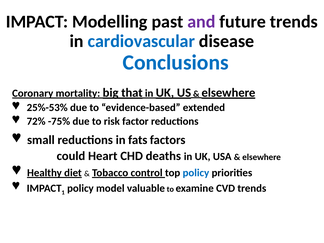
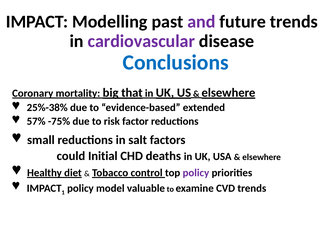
cardiovascular colour: blue -> purple (141, 41)
25%-53%: 25%-53% -> 25%-38% (47, 108)
72%: 72% -> 57% (36, 121)
fats: fats -> salt (138, 140)
Heart: Heart -> Initial (103, 156)
policy colour: blue -> purple (196, 173)
